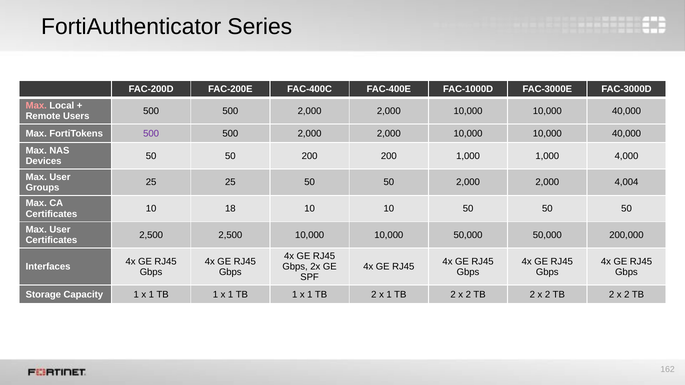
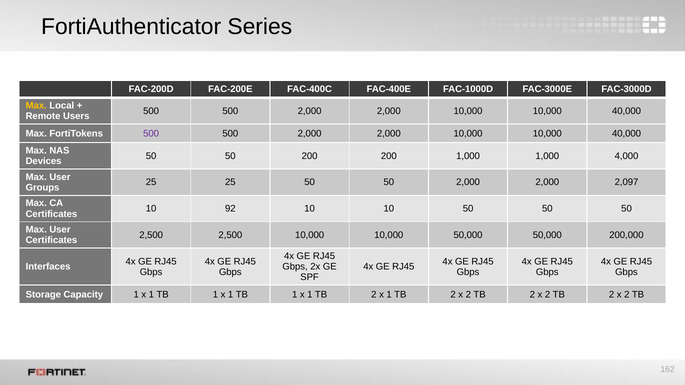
Max colour: pink -> yellow (36, 106)
4,004: 4,004 -> 2,097 (627, 182)
18: 18 -> 92 (230, 209)
